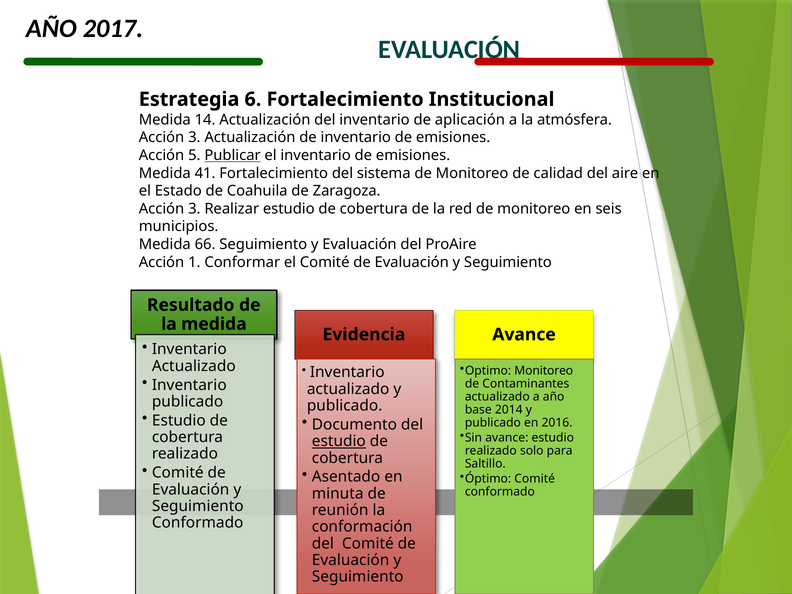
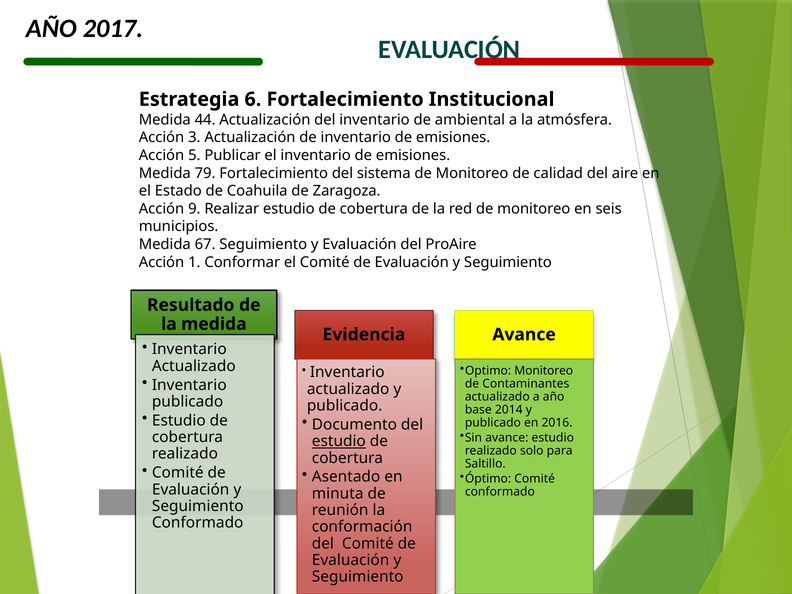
14: 14 -> 44 (205, 120)
aplicación: aplicación -> ambiental (470, 120)
Publicar underline: present -> none (233, 155)
41: 41 -> 79 (205, 173)
3: 3 -> 9 (194, 209)
66: 66 -> 67 (205, 244)
